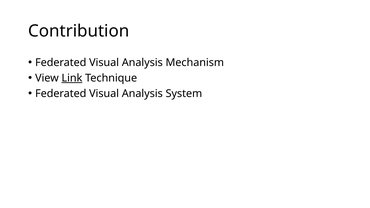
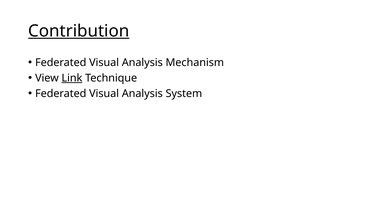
Contribution underline: none -> present (79, 31)
